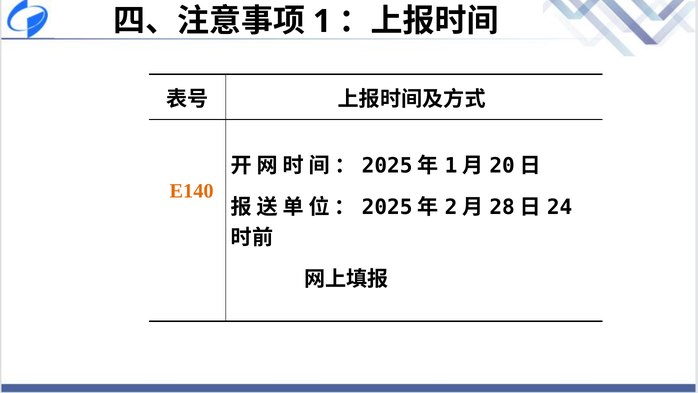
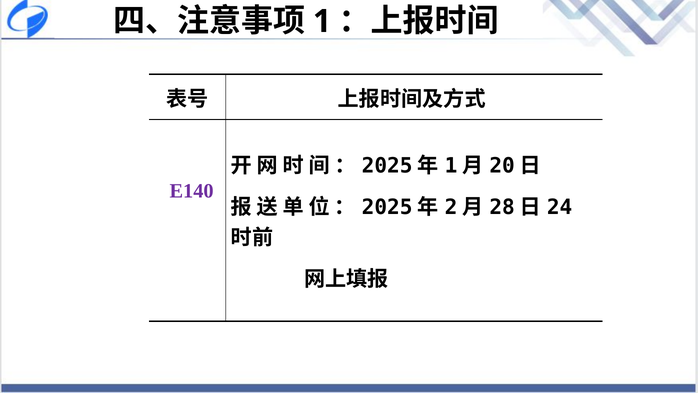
E140 colour: orange -> purple (192, 191)
